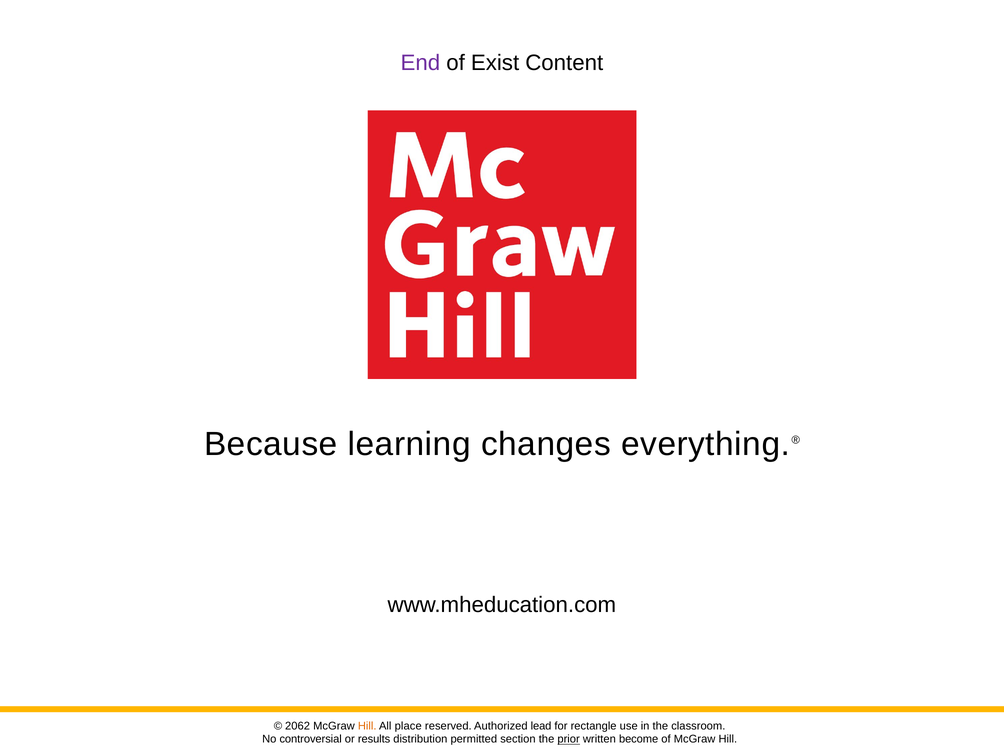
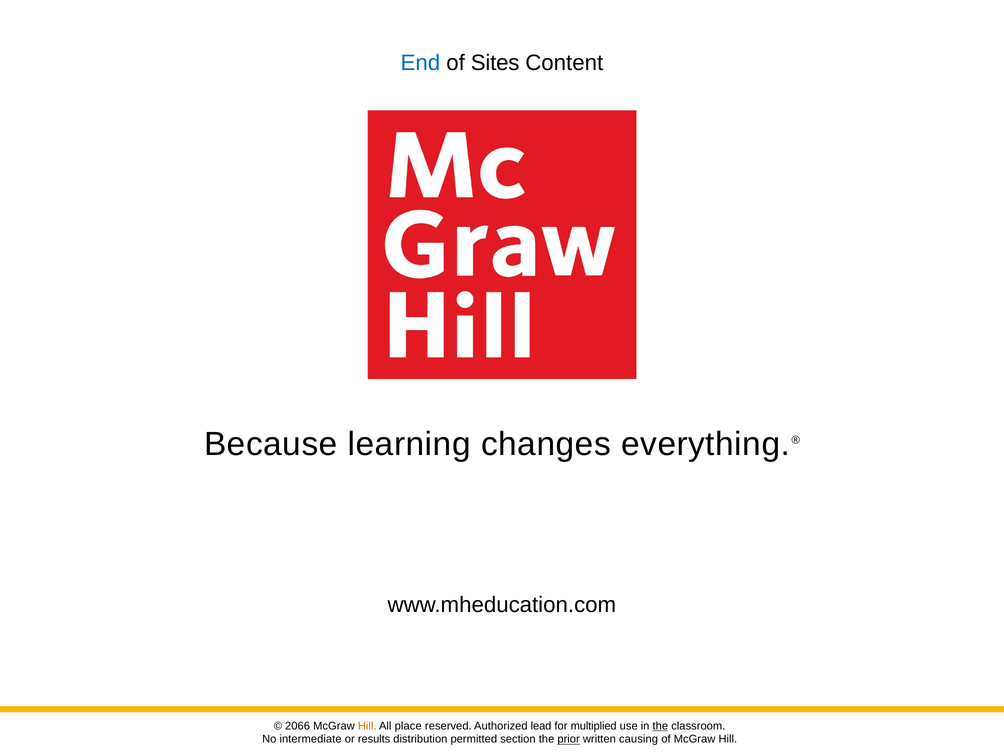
End colour: purple -> blue (420, 63)
Exist: Exist -> Sites (495, 63)
2062: 2062 -> 2066 (298, 726)
rectangle: rectangle -> multiplied (594, 726)
the underline: none -> present (660, 726)
controversial: controversial -> intermediate (311, 739)
become: become -> causing (639, 739)
